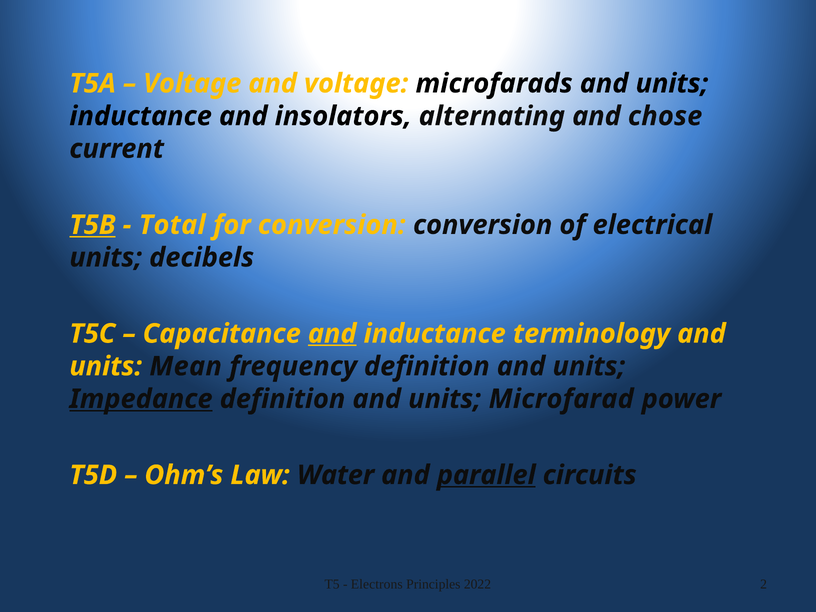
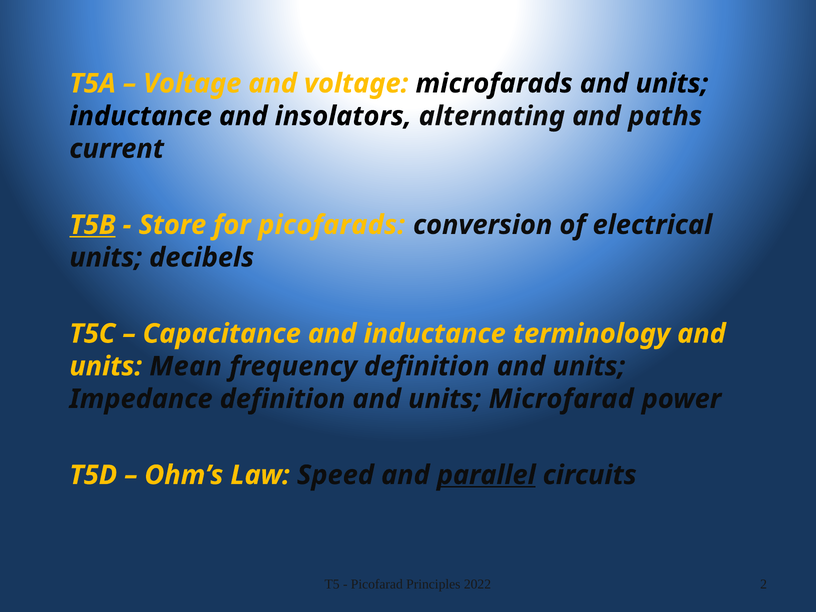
chose: chose -> paths (665, 116)
Total: Total -> Store (172, 225)
for conversion: conversion -> picofarads (332, 225)
and underline: present -> none (332, 334)
Impedance underline: present -> none (141, 399)
Water: Water -> Speed (335, 475)
Electrons: Electrons -> Picofarad (377, 584)
